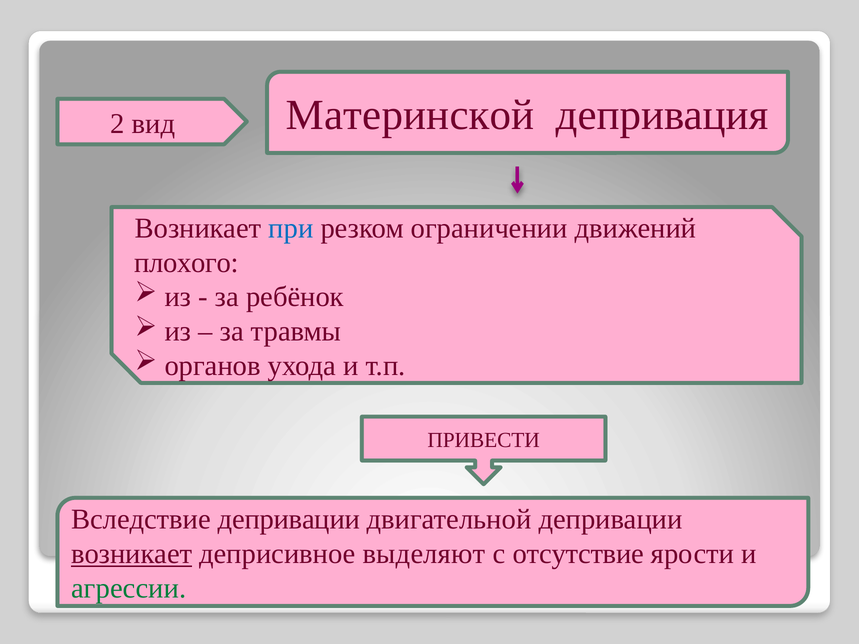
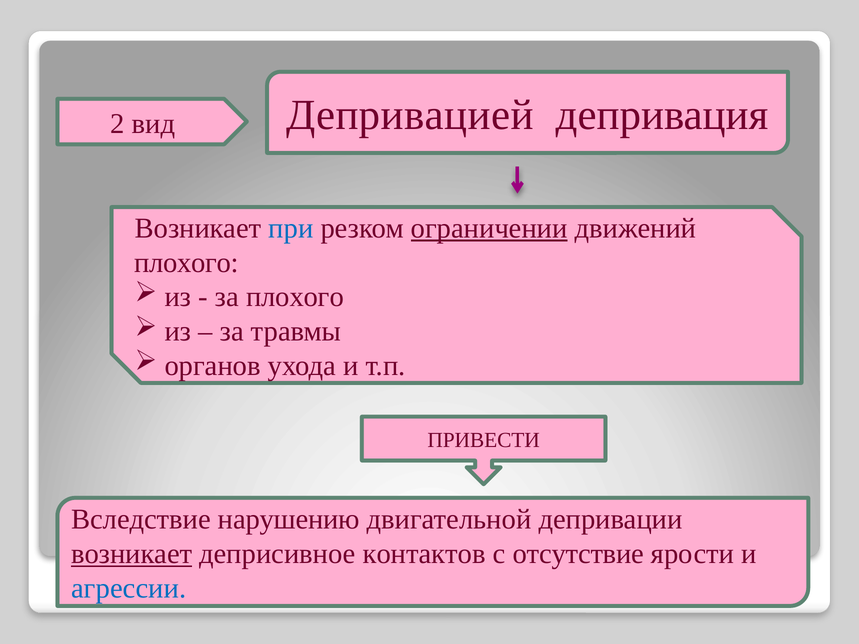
Материнской: Материнской -> Депривацией (410, 115)
ограничении underline: none -> present (489, 228)
за ребёнок: ребёнок -> плохого (295, 297)
Вследствие депривации: депривации -> нарушению (289, 520)
выделяют: выделяют -> контактов (424, 554)
агрессии colour: green -> blue (129, 588)
